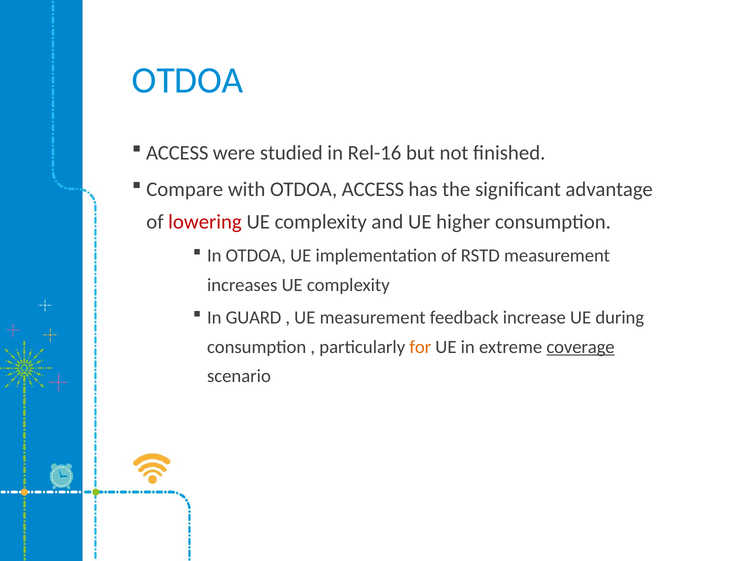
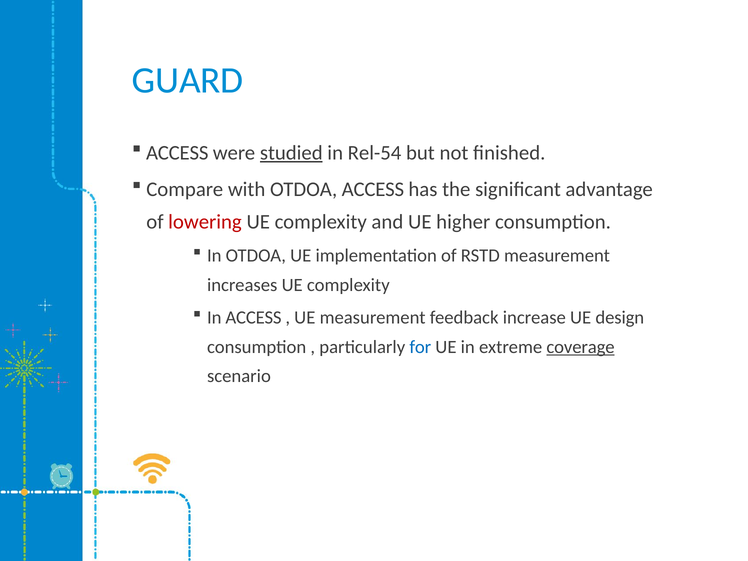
OTDOA: OTDOA -> GUARD (188, 81)
studied underline: none -> present (291, 153)
Rel-16: Rel-16 -> Rel-54 (375, 153)
In GUARD: GUARD -> ACCESS (254, 318)
during: during -> design (620, 318)
for colour: orange -> blue (420, 347)
